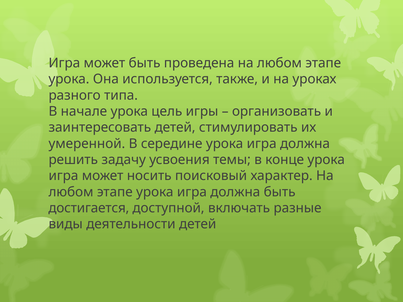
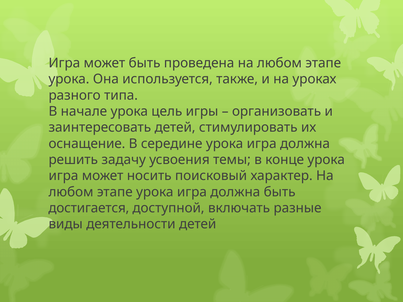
умеренной: умеренной -> оснащение (87, 144)
